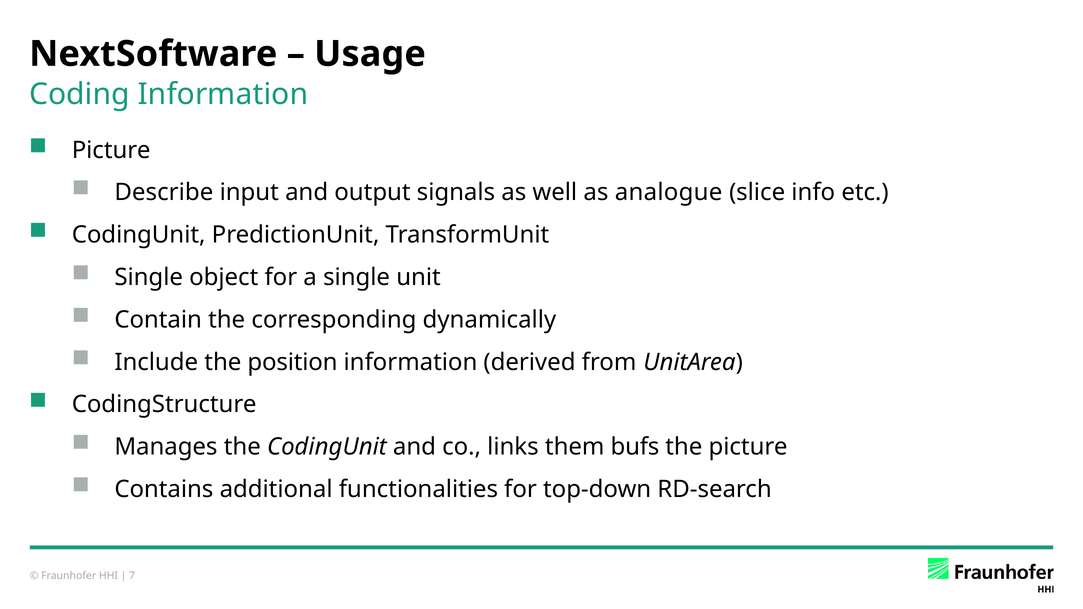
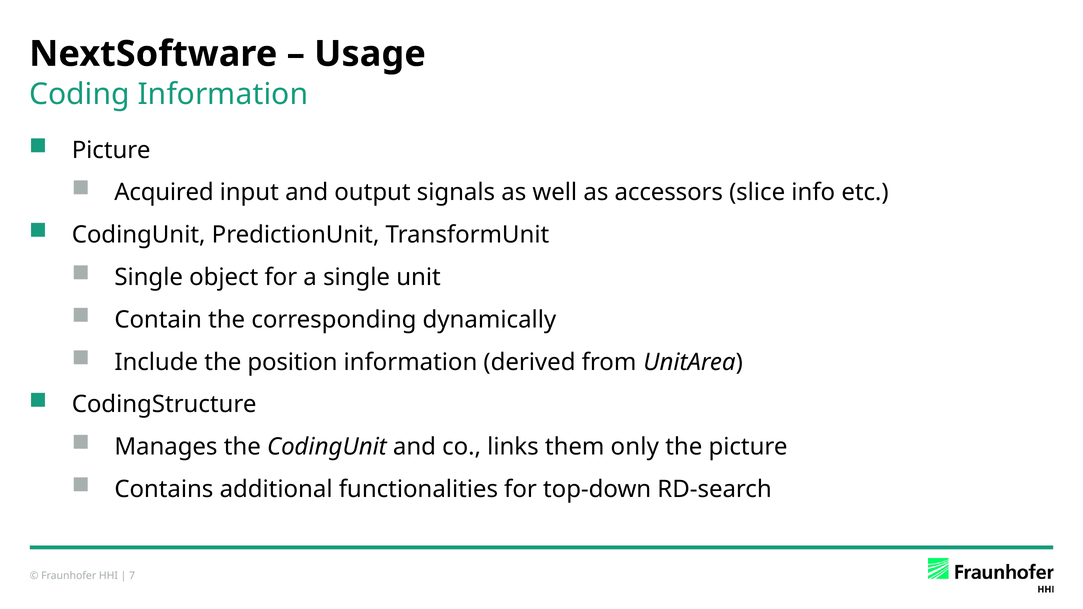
Describe: Describe -> Acquired (164, 193)
analogue: analogue -> accessors (669, 193)
bufs: bufs -> only (635, 447)
